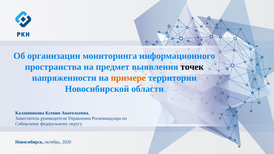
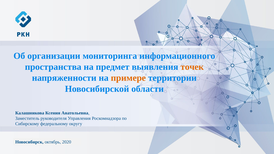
точек colour: black -> orange (192, 67)
